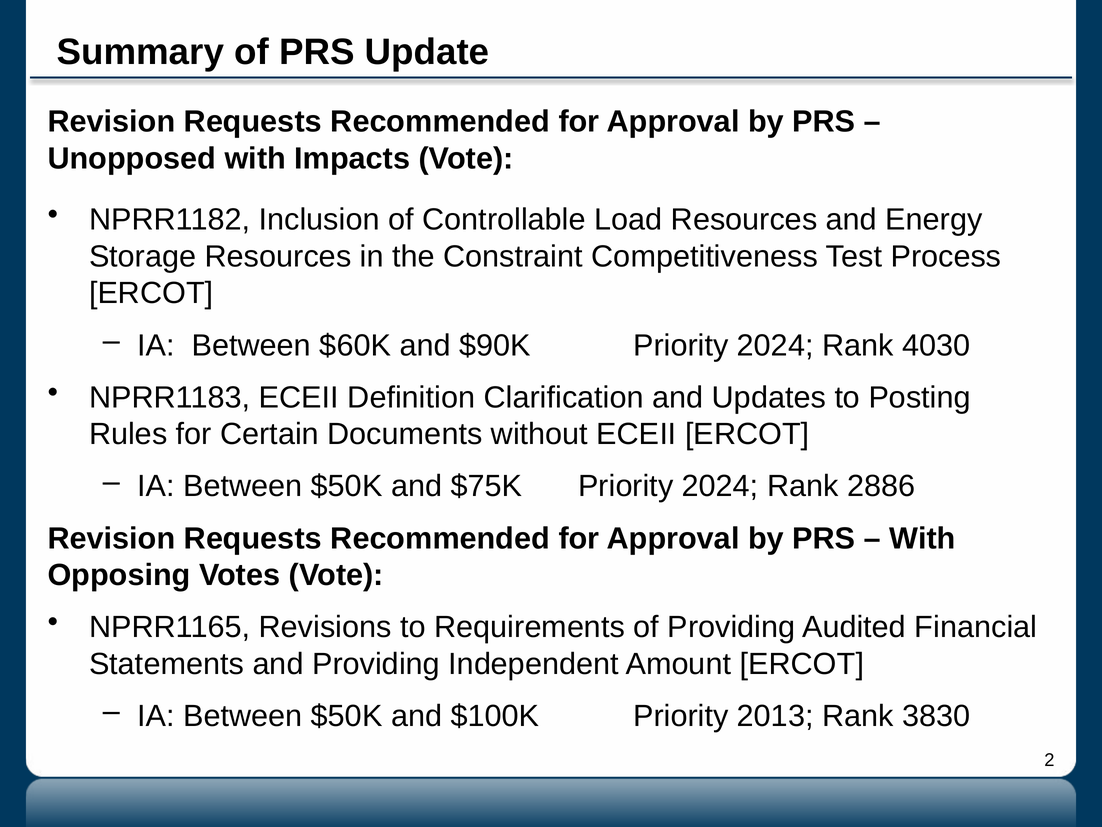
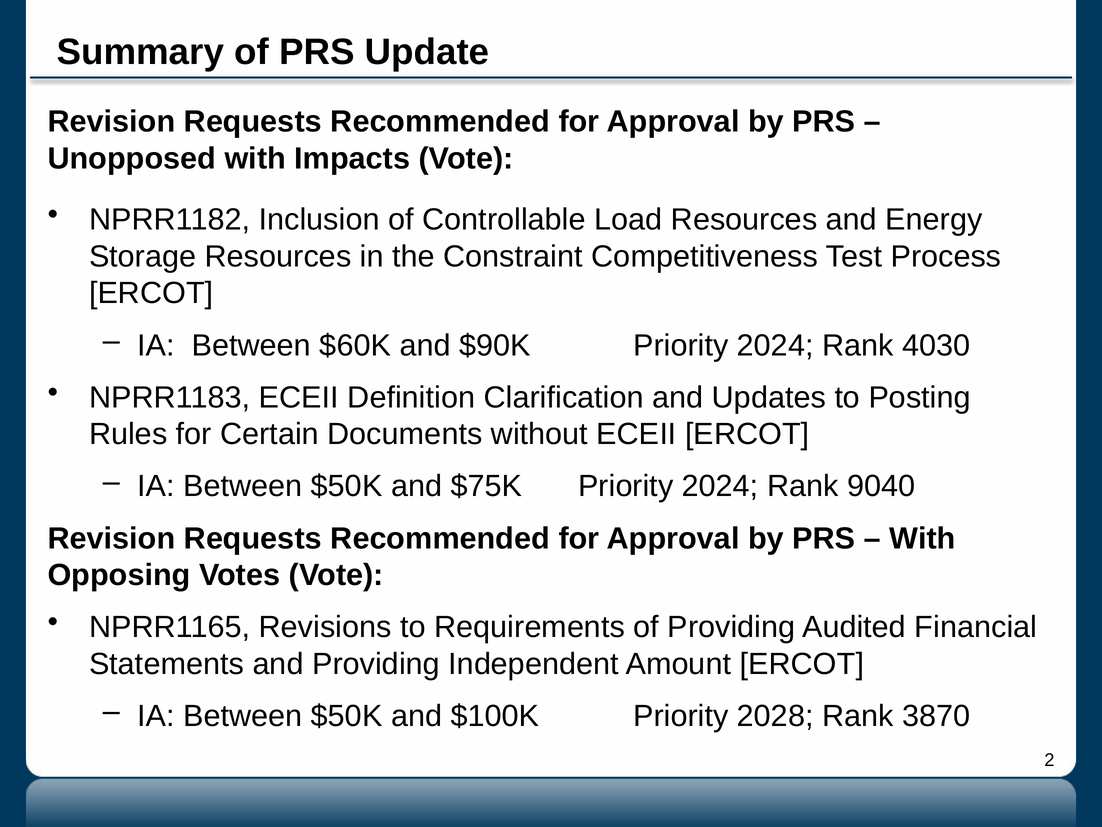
2886: 2886 -> 9040 (881, 486)
2013: 2013 -> 2028 (775, 716)
3830: 3830 -> 3870 (936, 716)
